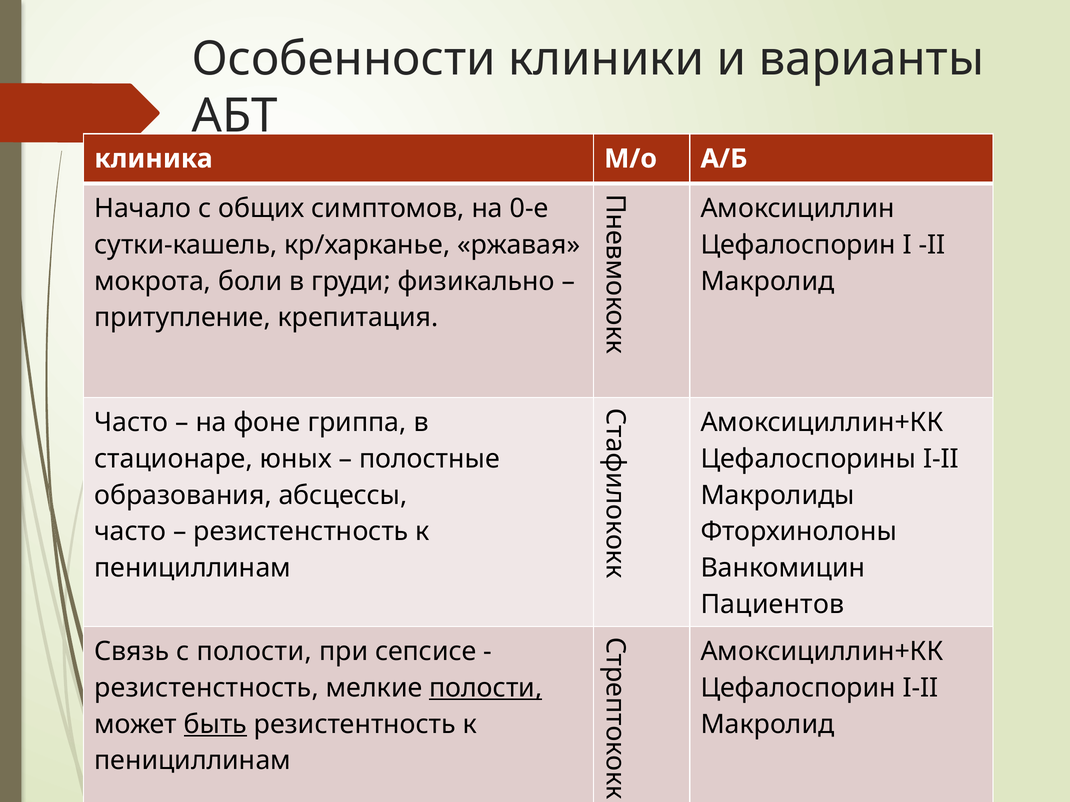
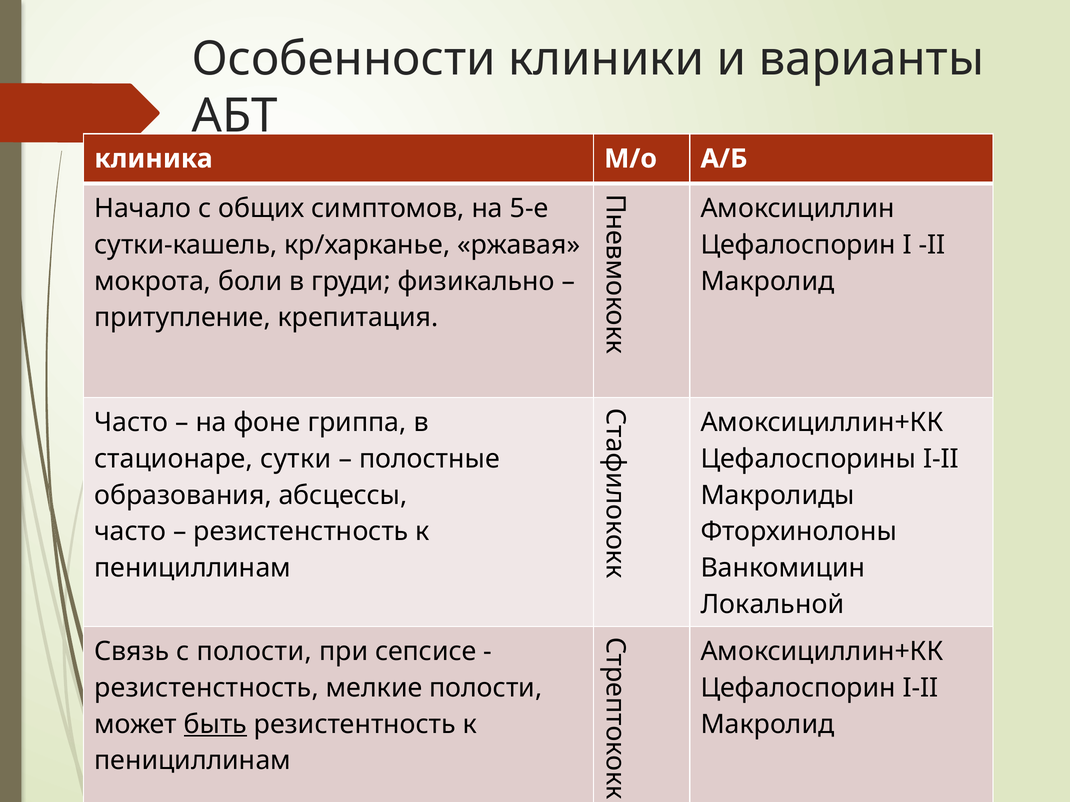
0-е: 0-е -> 5-е (529, 209)
юных: юных -> сутки (296, 459)
Пациентов: Пациентов -> Локальной (772, 605)
полости underline: present -> none (486, 688)
